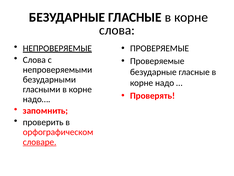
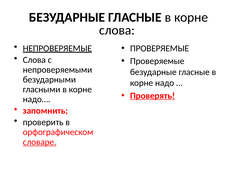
Проверять underline: none -> present (153, 95)
